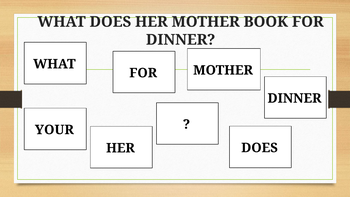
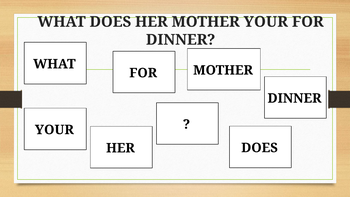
BOOK: BOOK -> YOUR (266, 22)
